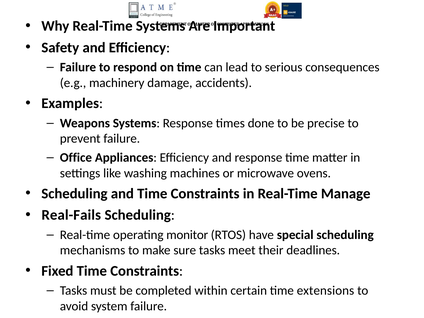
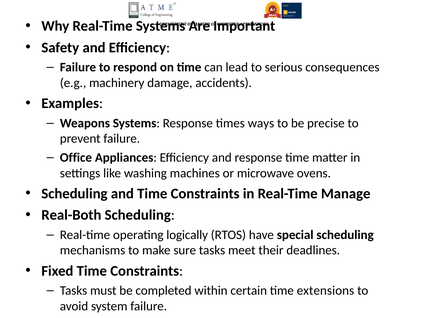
done: done -> ways (261, 123)
Real-Fails: Real-Fails -> Real-Both (71, 215)
monitor: monitor -> logically (187, 235)
